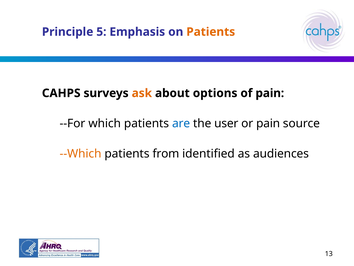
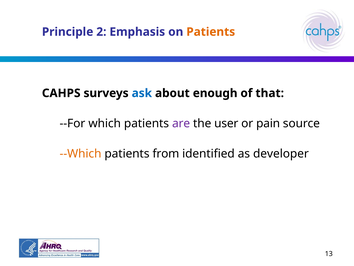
5: 5 -> 2 (101, 32)
ask colour: orange -> blue (142, 93)
options: options -> enough (215, 93)
of pain: pain -> that (270, 93)
are colour: blue -> purple (181, 123)
audiences: audiences -> developer (281, 153)
